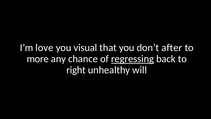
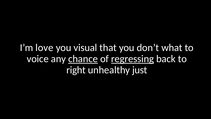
after: after -> what (172, 48)
more: more -> voice (38, 59)
chance underline: none -> present (83, 59)
will: will -> just (140, 70)
